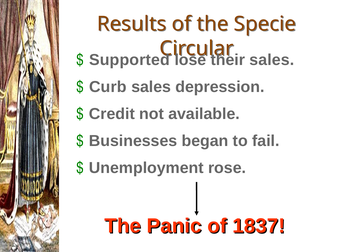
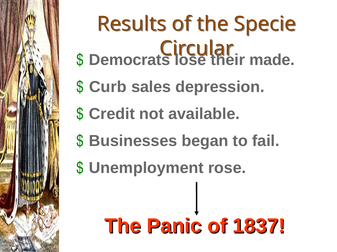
Supported: Supported -> Democrats (130, 60)
sales: sales -> made (272, 60)
